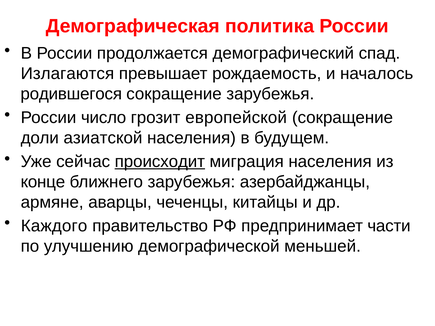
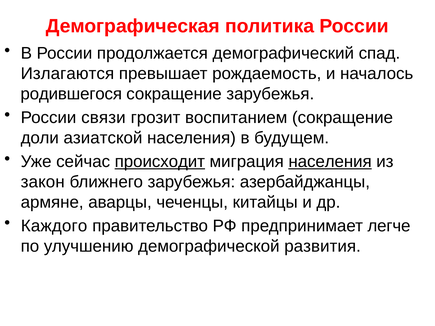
число: число -> связи (103, 118)
европейской: европейской -> воспитанием (236, 118)
населения underline: none -> present (330, 162)
конце: конце -> закон (43, 182)
части: части -> легче (389, 226)
меньшей: меньшей -> развития (323, 246)
